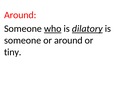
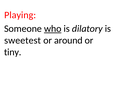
Around: Around -> Playing (20, 15)
dilatory underline: present -> none (87, 29)
someone: someone -> sweetest (23, 41)
